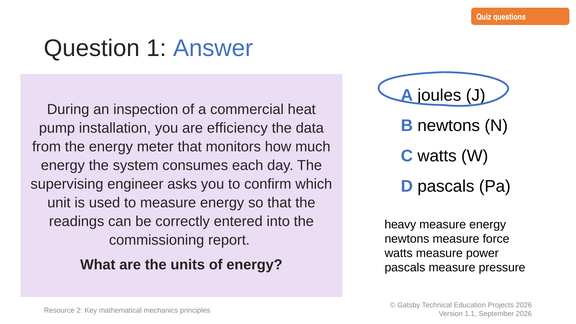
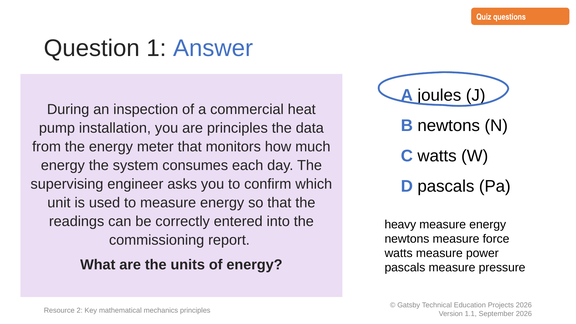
are efficiency: efficiency -> principles (237, 128)
